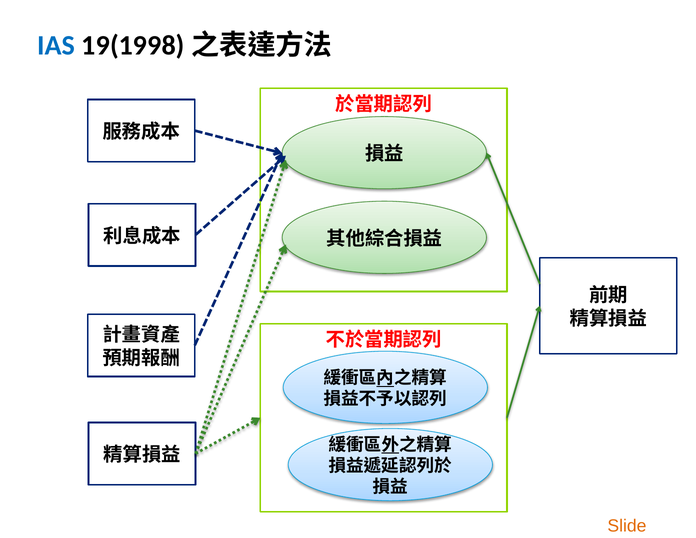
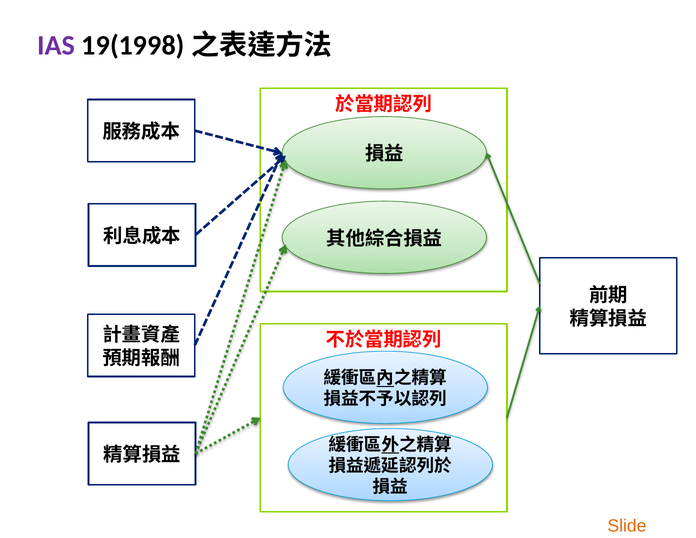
IAS colour: blue -> purple (56, 46)
